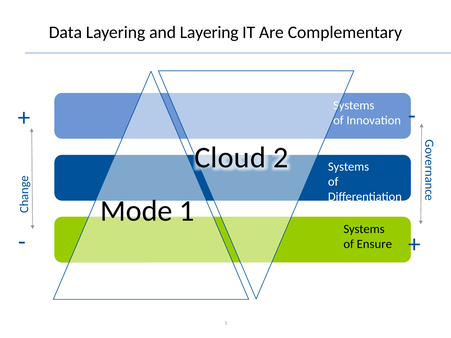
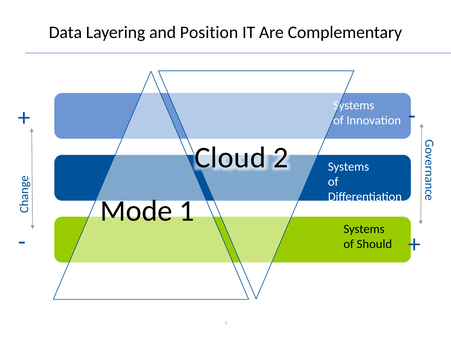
and Layering: Layering -> Position (209, 32)
Ensure: Ensure -> Should (374, 244)
